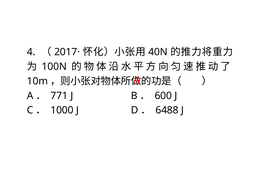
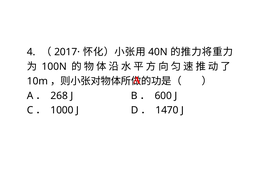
771: 771 -> 268 (59, 96)
6488: 6488 -> 1470 (167, 110)
